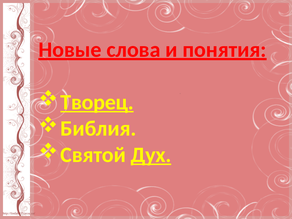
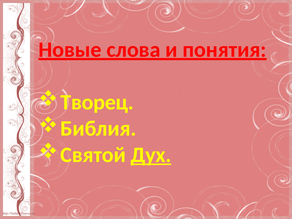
Творец underline: present -> none (97, 102)
